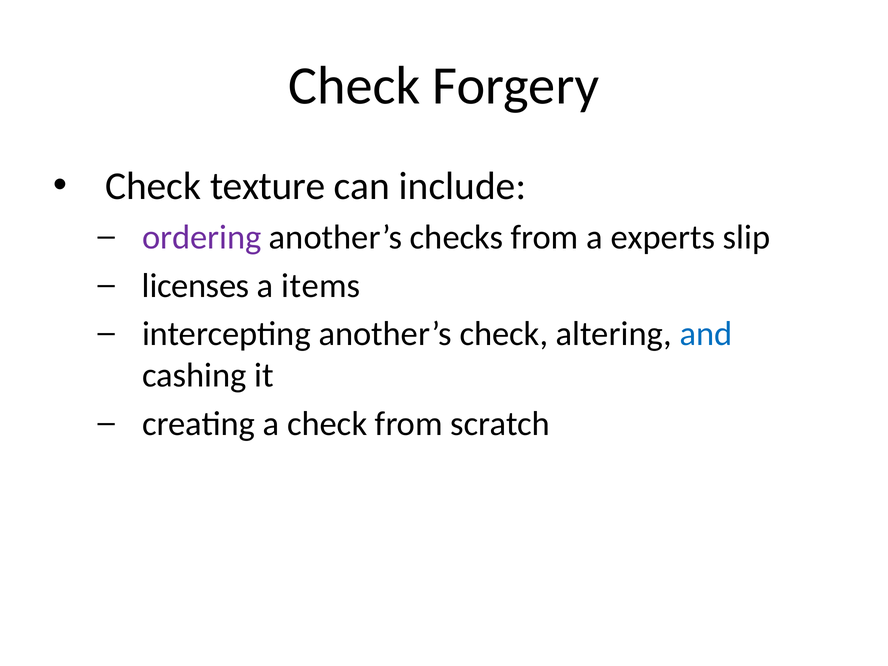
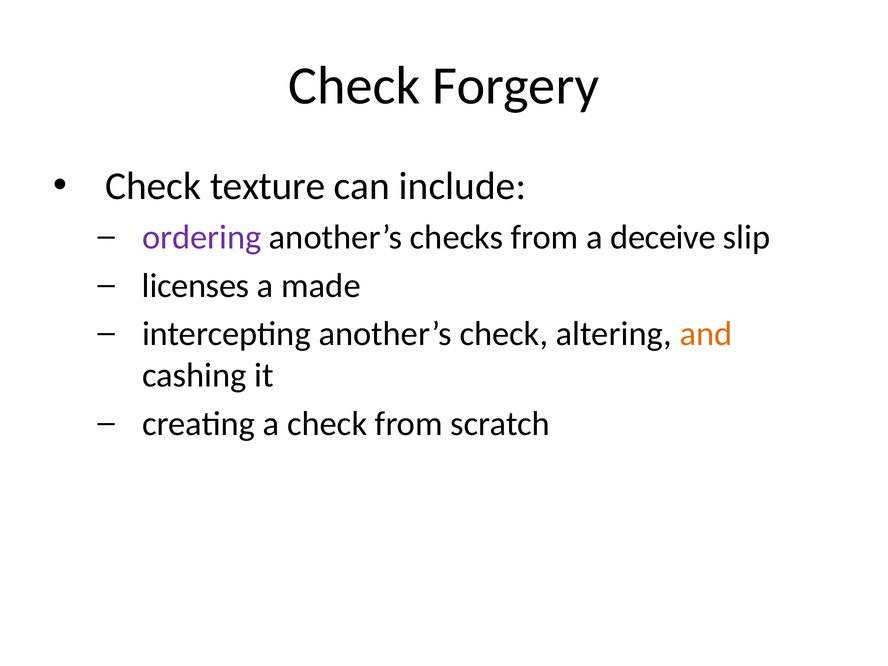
experts: experts -> deceive (663, 237)
items: items -> made (321, 286)
and colour: blue -> orange (706, 334)
